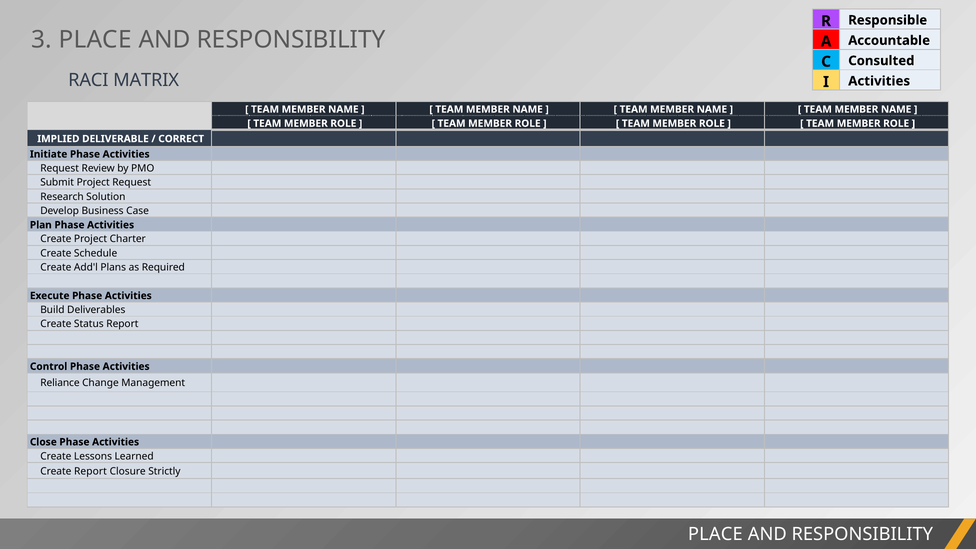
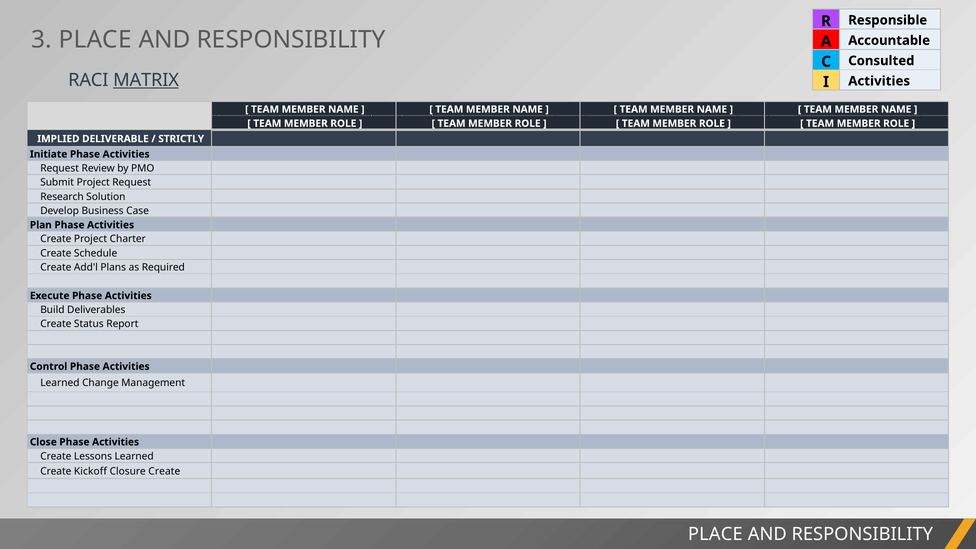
MATRIX underline: none -> present (146, 80)
CORRECT: CORRECT -> STRICTLY (181, 139)
Reliance: Reliance -> Learned (60, 383)
Create Report: Report -> Kickoff (90, 471)
Closure Strictly: Strictly -> Create (164, 471)
